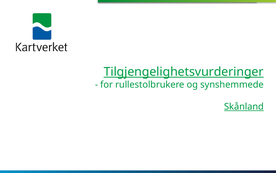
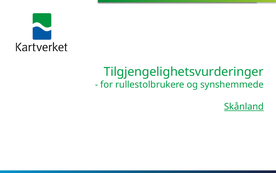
Tilgjengelighetsvurderinger underline: present -> none (184, 72)
